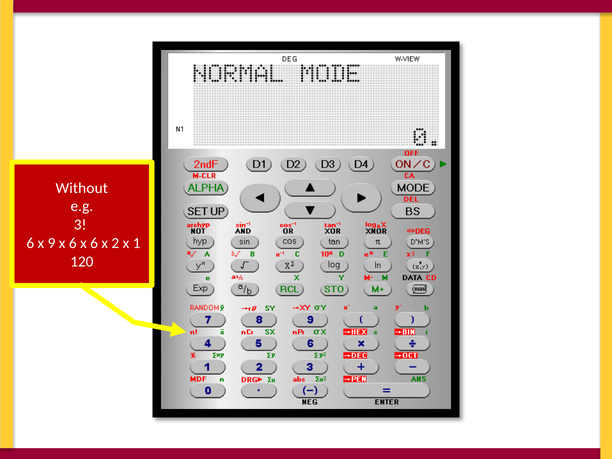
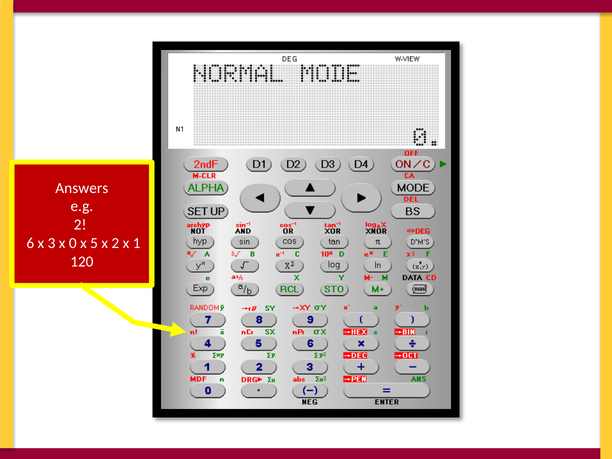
Without: Without -> Answers (82, 188)
3: 3 -> 2 (80, 225)
9: 9 -> 3 (52, 243)
6: 6 -> 0 (73, 243)
6: 6 -> 5 (94, 243)
